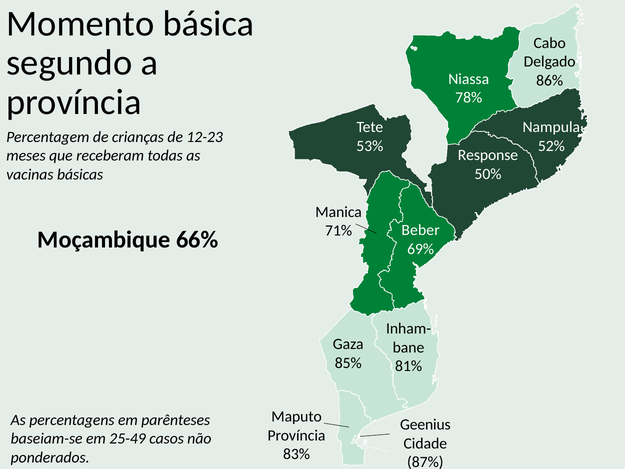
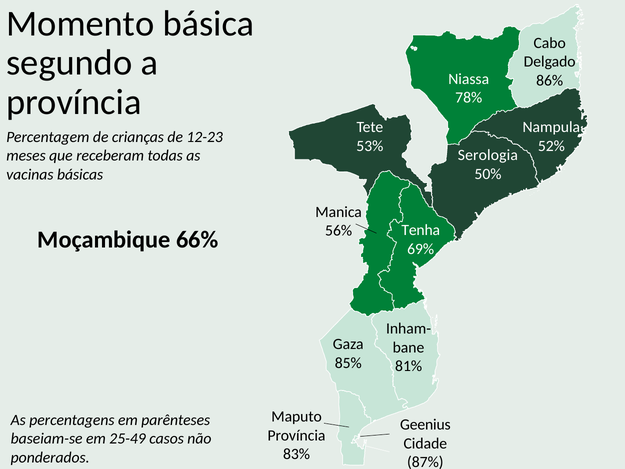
Response: Response -> Serologia (488, 155)
Beber: Beber -> Tenha (421, 230)
71%: 71% -> 56% (339, 231)
